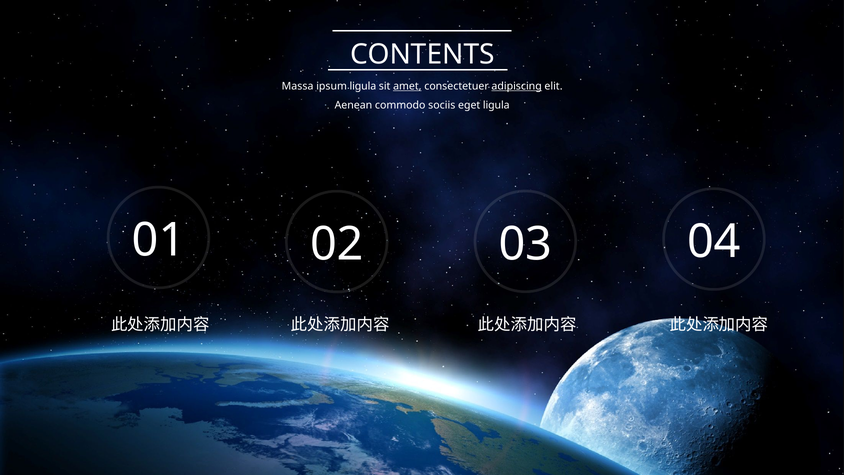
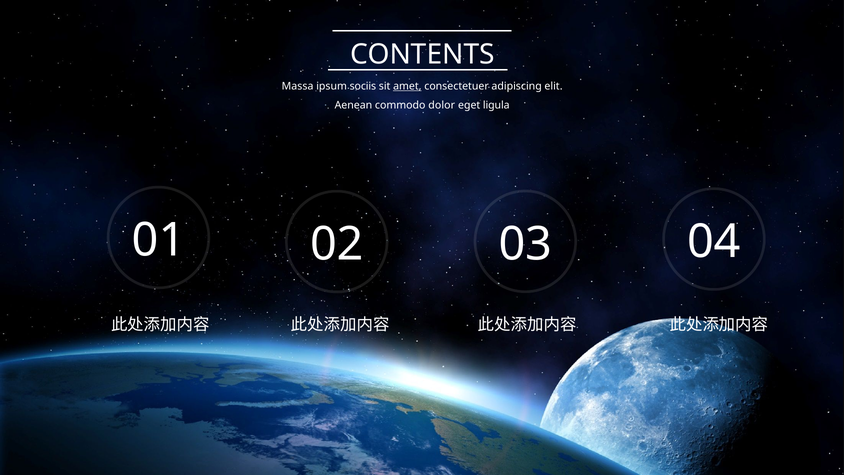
ipsum ligula: ligula -> sociis (363, 86)
adipiscing underline: present -> none (517, 86)
sociis: sociis -> dolor (442, 105)
